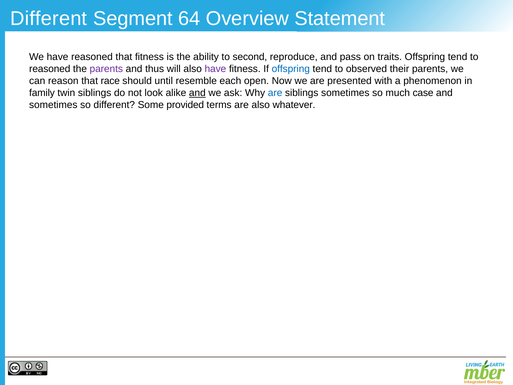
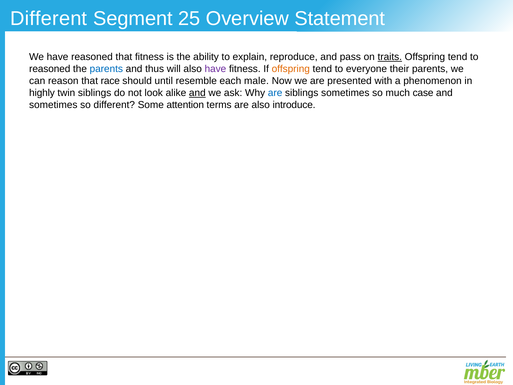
64: 64 -> 25 (189, 19)
second: second -> explain (250, 57)
traits underline: none -> present (390, 57)
parents colour: purple -> blue (106, 69)
offspring colour: blue -> orange (291, 69)
observed: observed -> everyone (366, 69)
open: open -> male (256, 81)
family: family -> highly (42, 93)
provided: provided -> attention (185, 105)
whatever: whatever -> introduce (294, 105)
